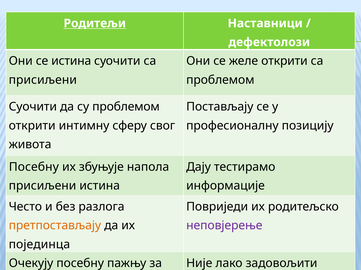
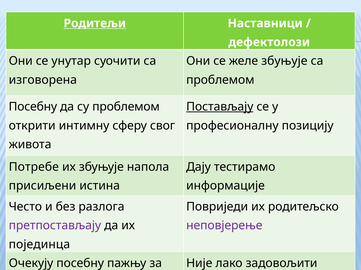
се истина: истина -> унутар (71, 61)
желе открити: открити -> збуњује (284, 61)
присиљени: присиљени -> изговорена (43, 80)
Суочити: Суочити -> Посебну (33, 107)
Постављају underline: none -> present (220, 107)
Посебну: Посебну -> Потребе (34, 167)
претпостављају colour: orange -> purple (55, 226)
